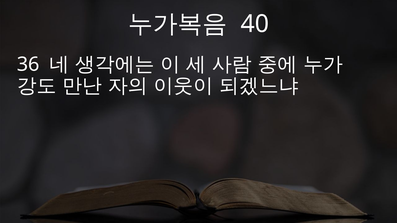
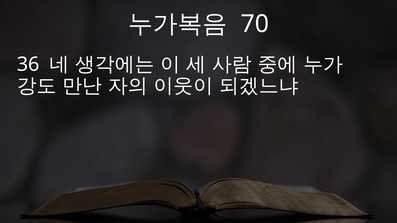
40: 40 -> 70 (255, 24)
